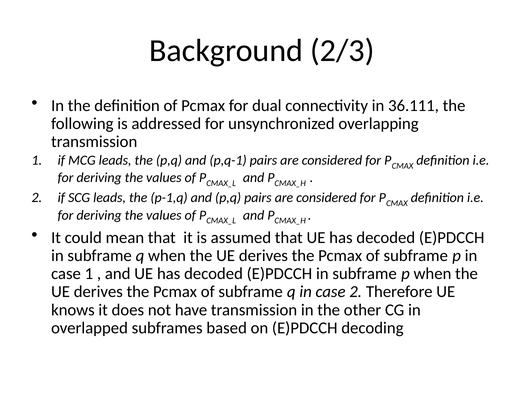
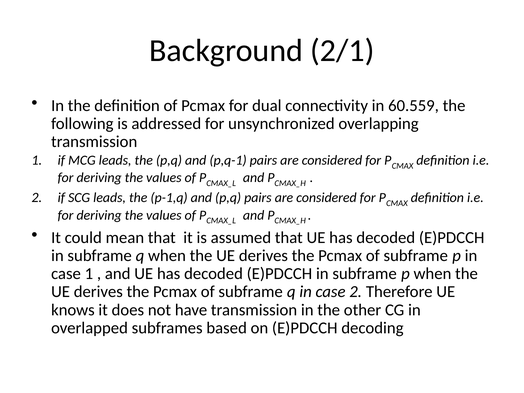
2/3: 2/3 -> 2/1 (342, 51)
36.111: 36.111 -> 60.559 (414, 106)
